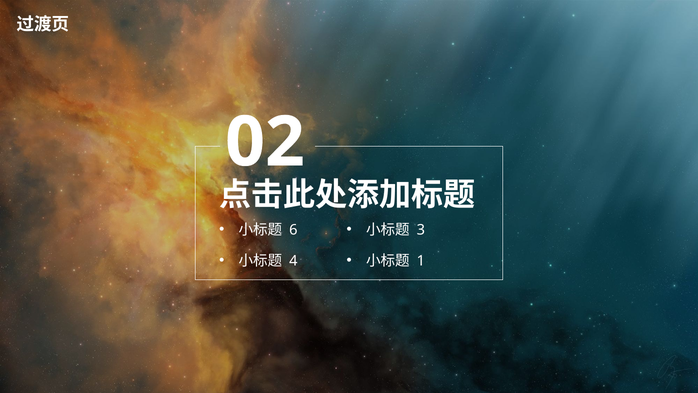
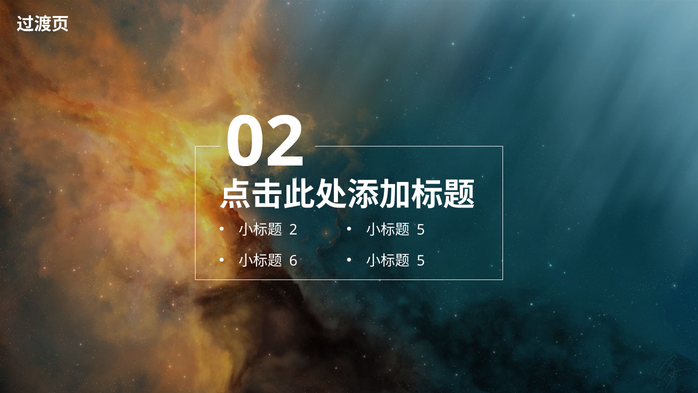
6: 6 -> 2 (293, 230)
3: 3 -> 5 (421, 230)
4: 4 -> 6 (293, 261)
1: 1 -> 5 (421, 261)
